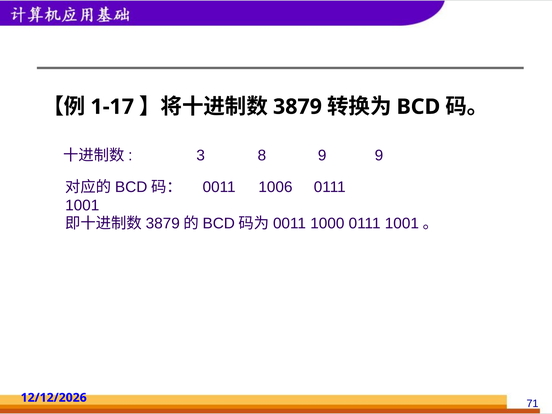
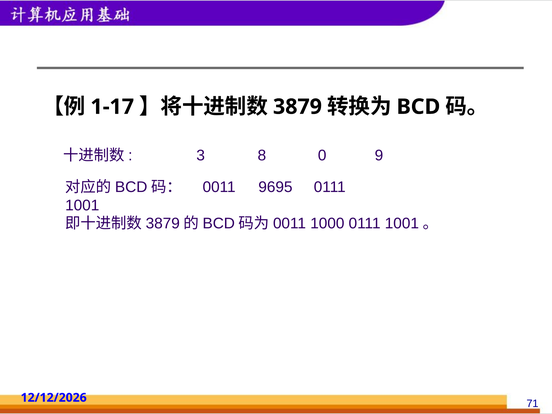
8 9: 9 -> 0 (322, 156)
1006: 1006 -> 9695 (275, 187)
